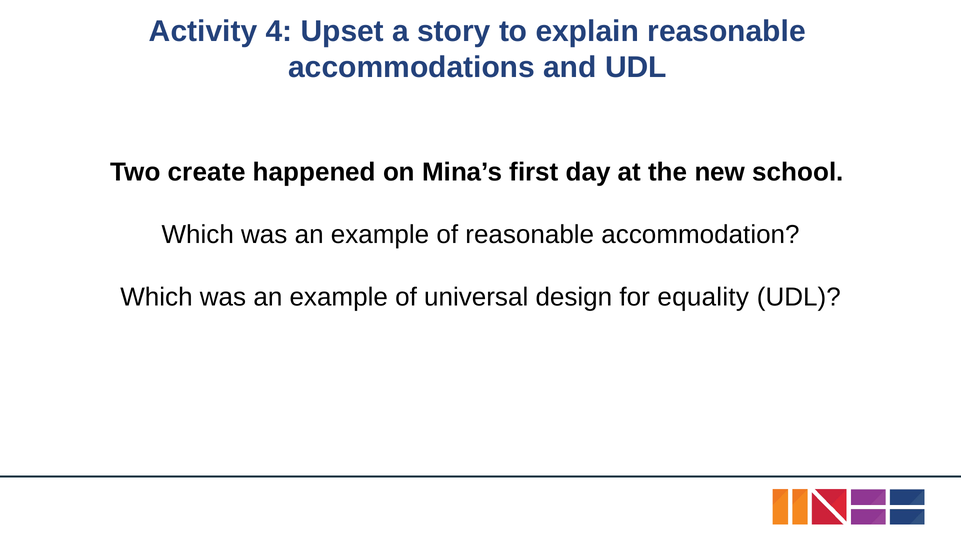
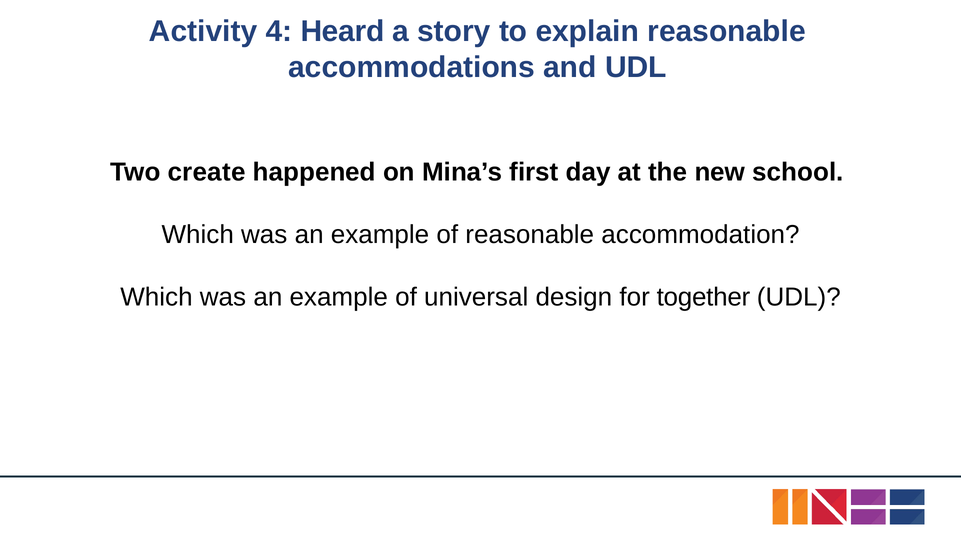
Upset: Upset -> Heard (342, 31)
equality: equality -> together (703, 297)
